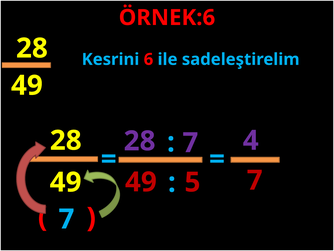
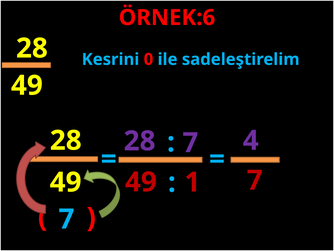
6: 6 -> 0 (148, 59)
5: 5 -> 1 (192, 182)
